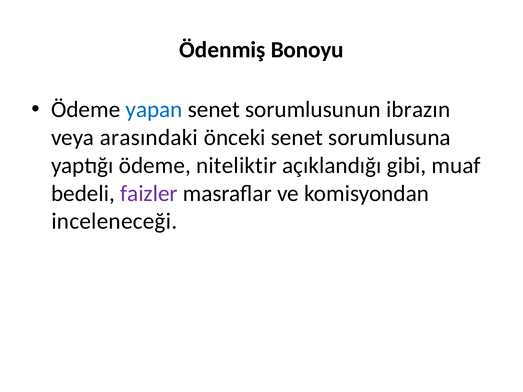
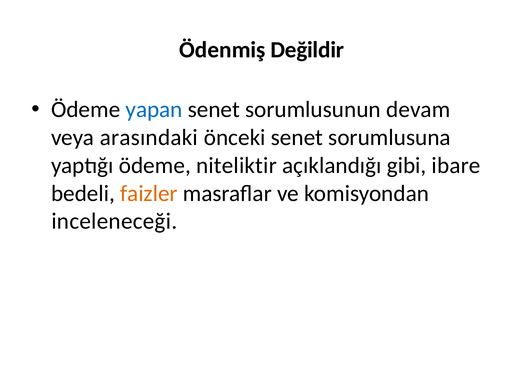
Bonoyu: Bonoyu -> Değildir (307, 50)
ibrazın: ibrazın -> devam (418, 110)
muaf: muaf -> ibare (456, 166)
faizler colour: purple -> orange (149, 193)
